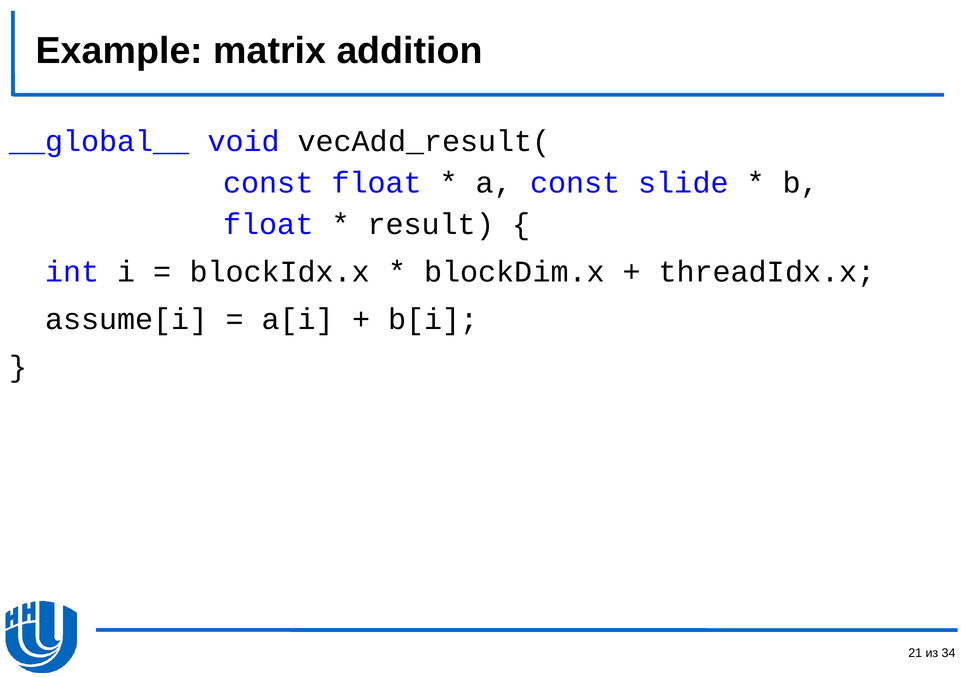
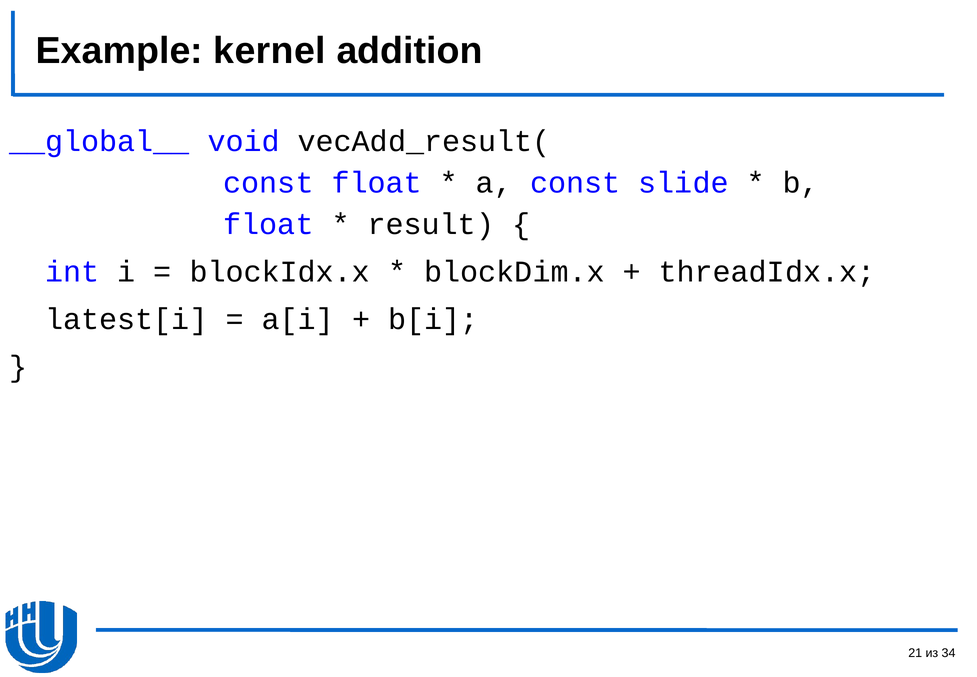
matrix: matrix -> kernel (270, 51)
assume[i: assume[i -> latest[i (126, 319)
